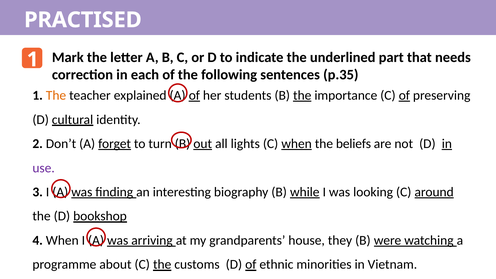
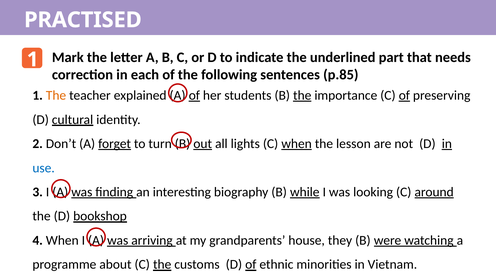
p.35: p.35 -> p.85 (341, 75)
beliefs: beliefs -> lesson (353, 144)
use colour: purple -> blue (44, 168)
